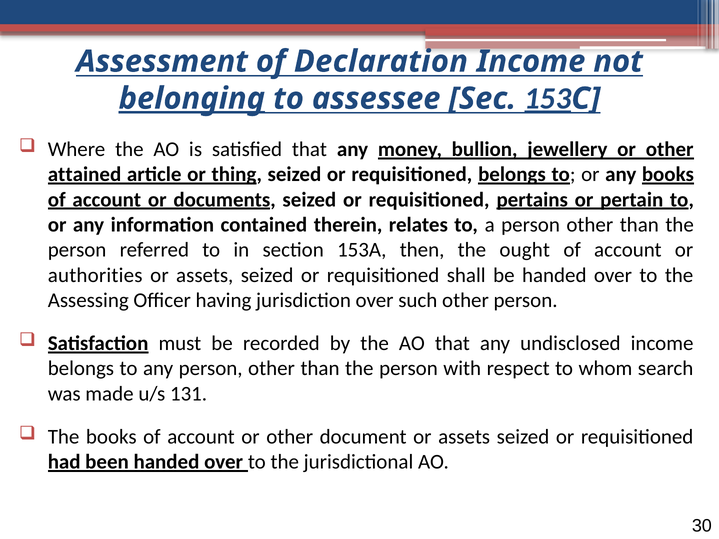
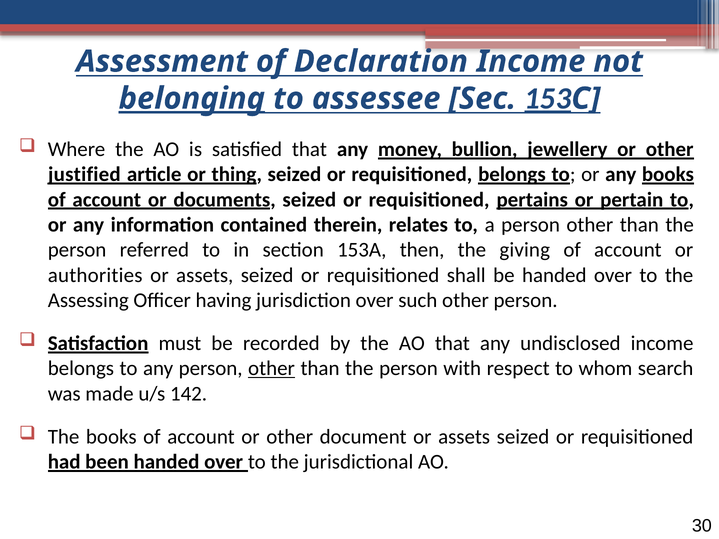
attained: attained -> justified (84, 175)
ought: ought -> giving (525, 250)
other underline: none -> present (271, 369)
131: 131 -> 142 (189, 394)
